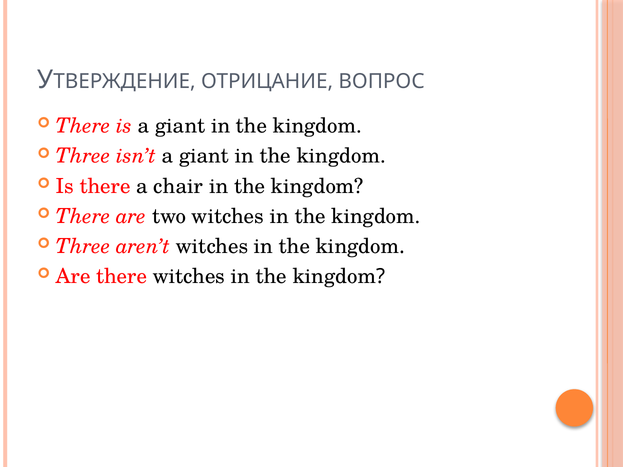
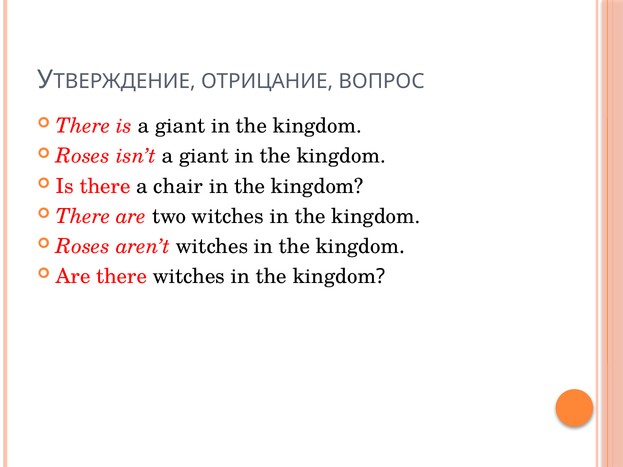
Three: Three -> Roses (83, 156)
Three: Three -> Roses (83, 246)
